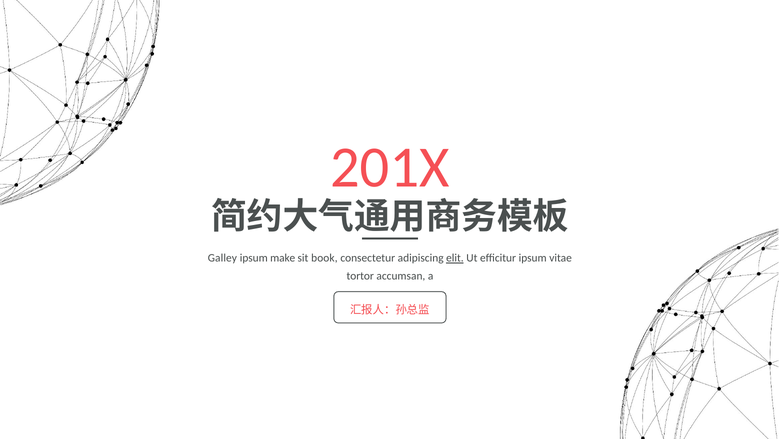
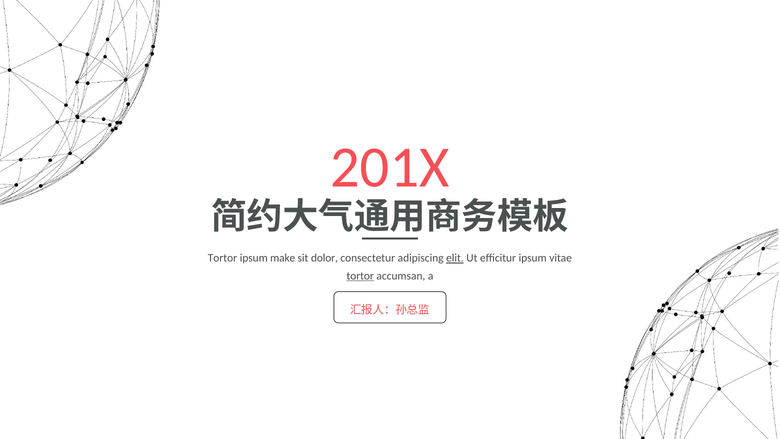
Galley: Galley -> Tortor (222, 258)
book: book -> dolor (324, 258)
tortor underline: none -> present (360, 276)
